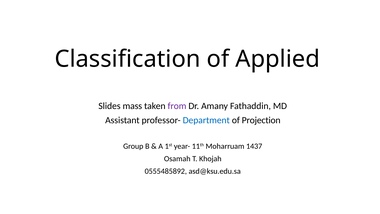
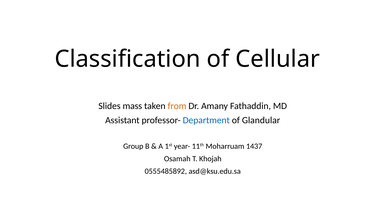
Applied: Applied -> Cellular (278, 59)
from colour: purple -> orange (177, 106)
Projection: Projection -> Glandular (261, 120)
